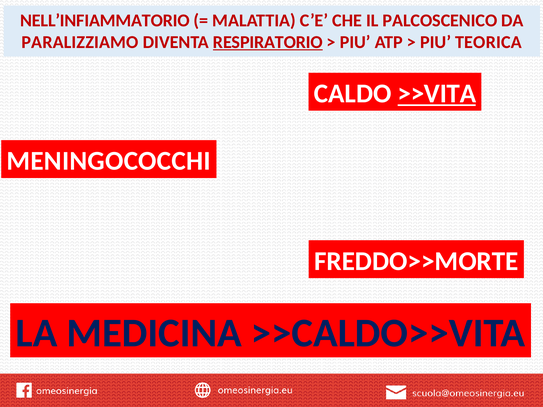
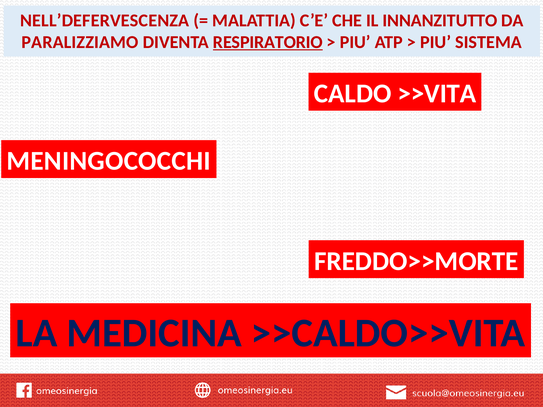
NELL’INFIAMMATORIO: NELL’INFIAMMATORIO -> NELL’DEFERVESCENZA (105, 20)
PALCOSCENICO: PALCOSCENICO -> INNANZITUTTO (440, 20)
TEORICA: TEORICA -> SISTEMA (488, 42)
>>VITA underline: present -> none (437, 94)
